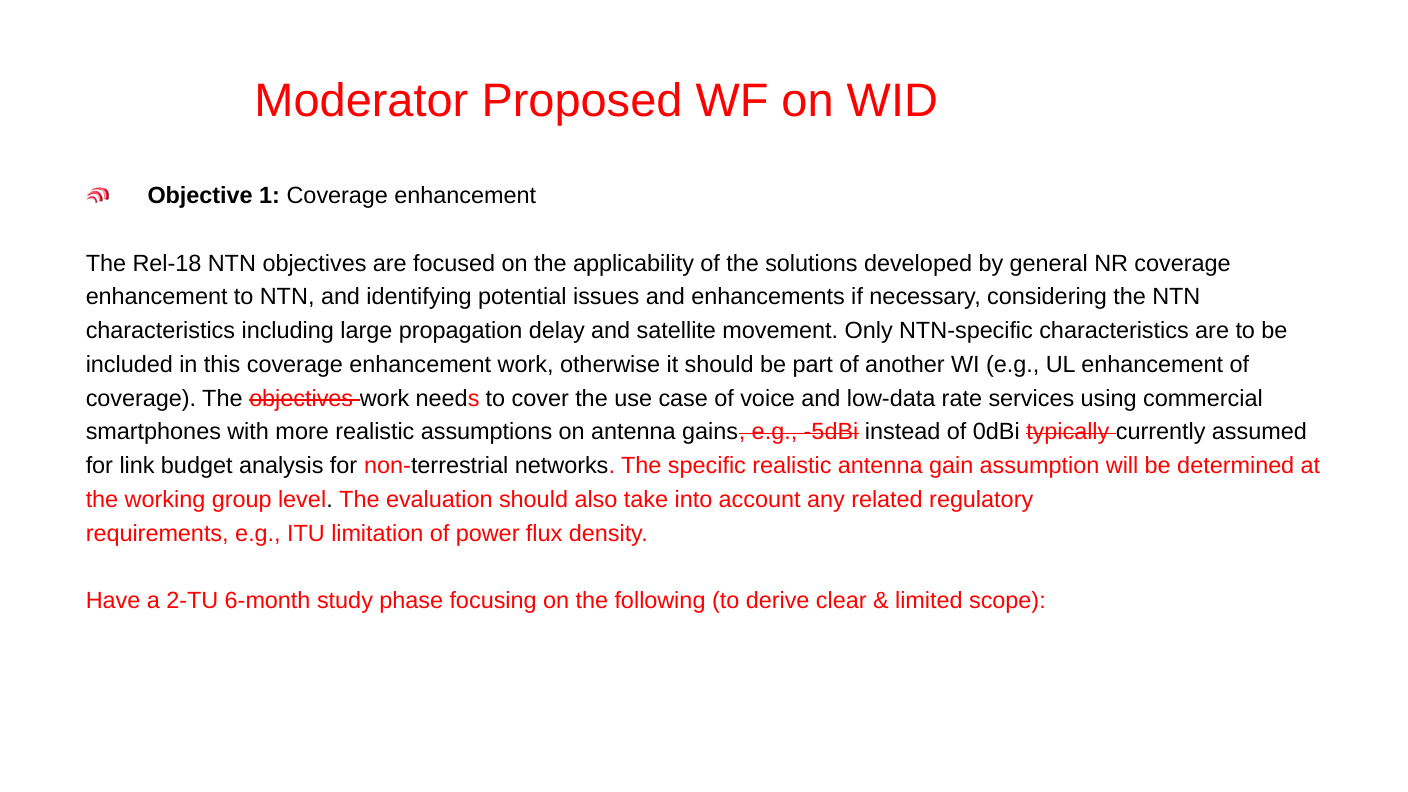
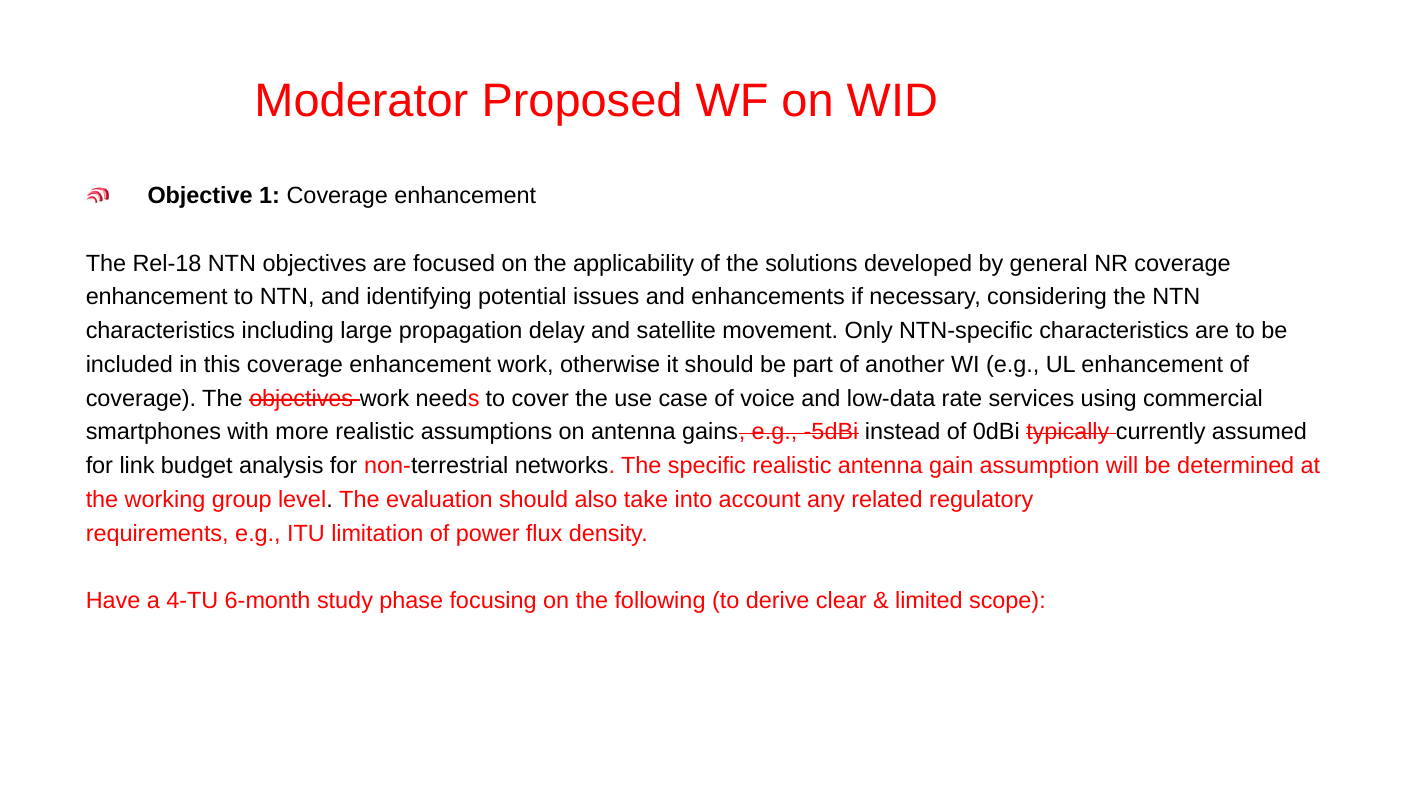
2-TU: 2-TU -> 4-TU (192, 601)
